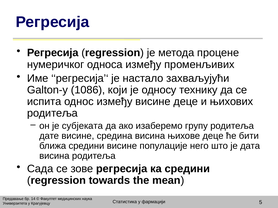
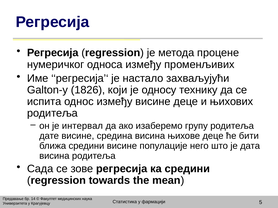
1086: 1086 -> 1826 (88, 90)
субјеката: субјеката -> интервал (82, 126)
